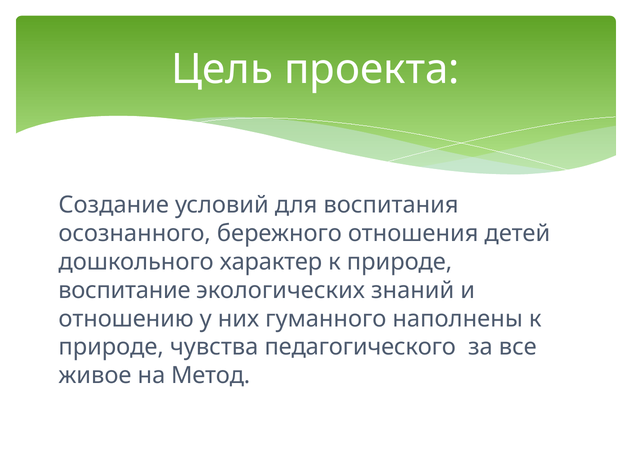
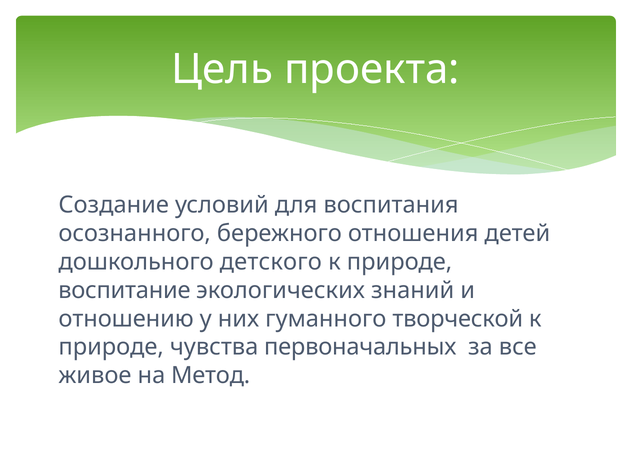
характер: характер -> детского (271, 262)
наполнены: наполнены -> творческой (458, 319)
педагогического: педагогического -> первоначальных (360, 347)
